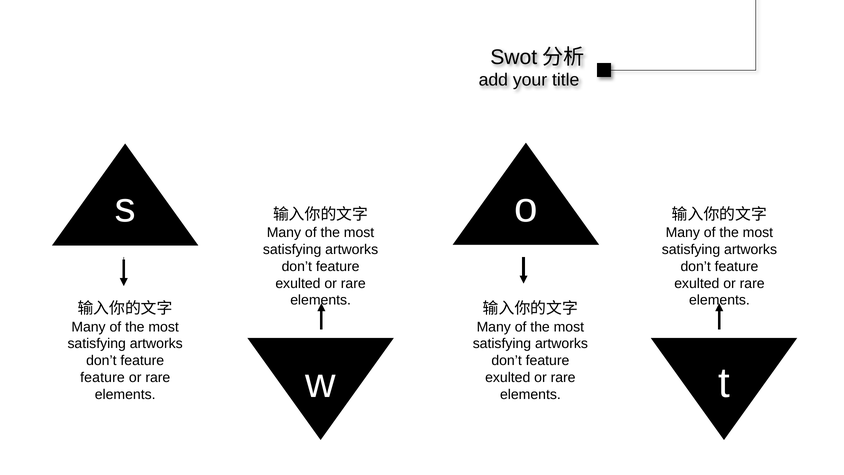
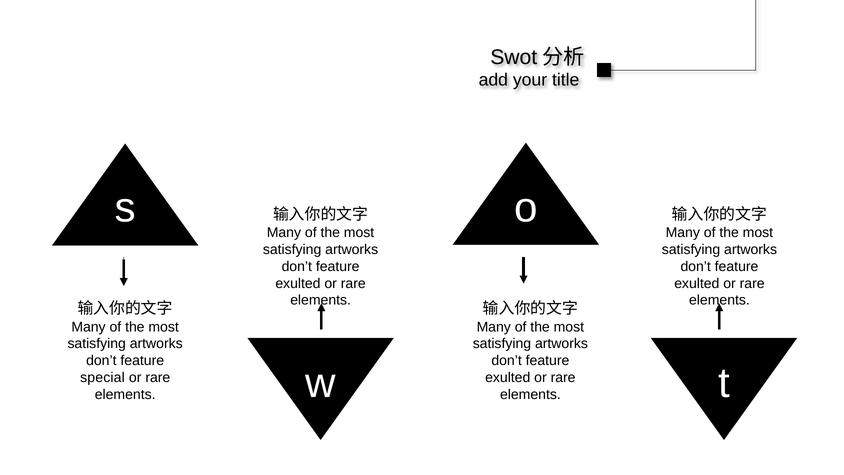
feature: feature -> special (102, 377)
